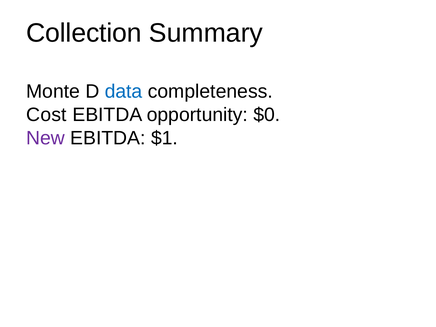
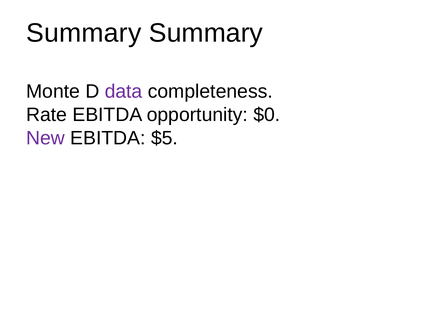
Collection: Collection -> Summary (84, 33)
data colour: blue -> purple (124, 91)
Cost: Cost -> Rate (47, 115)
$1: $1 -> $5 (164, 138)
